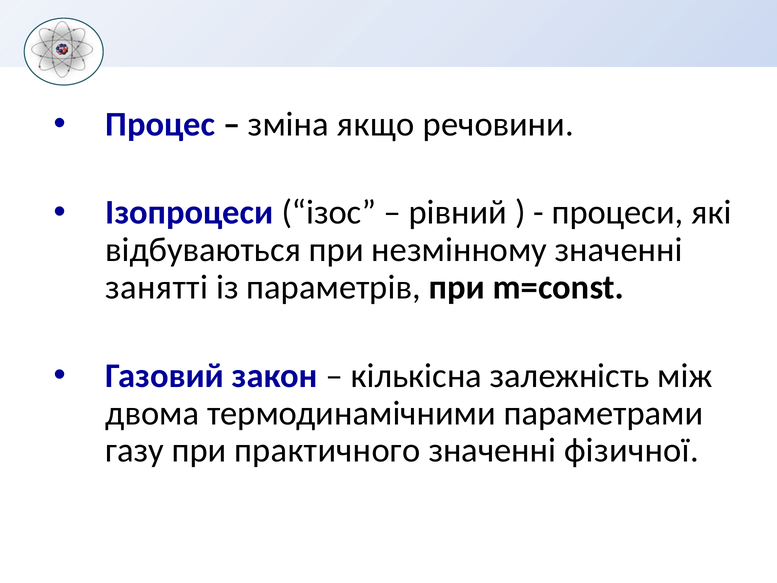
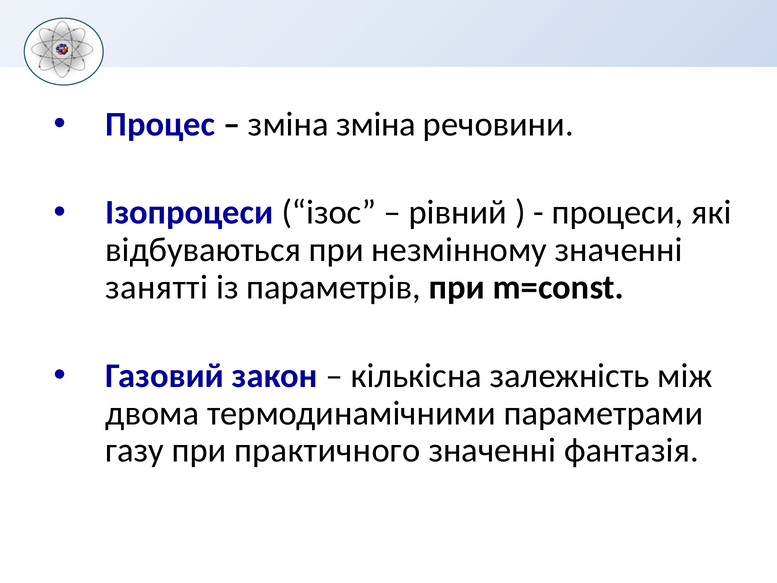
зміна якщо: якщо -> зміна (376, 124)
фізичної: фізичної -> фантазія (631, 450)
